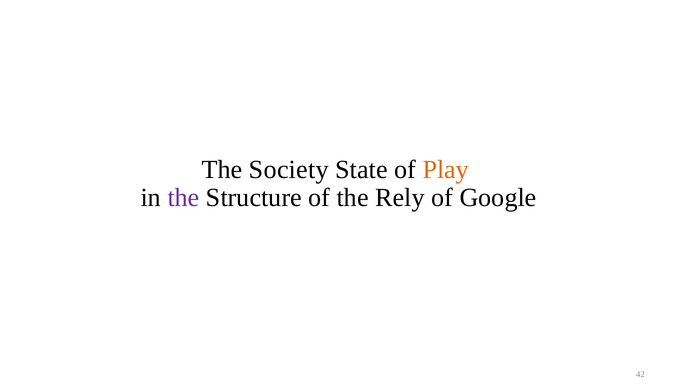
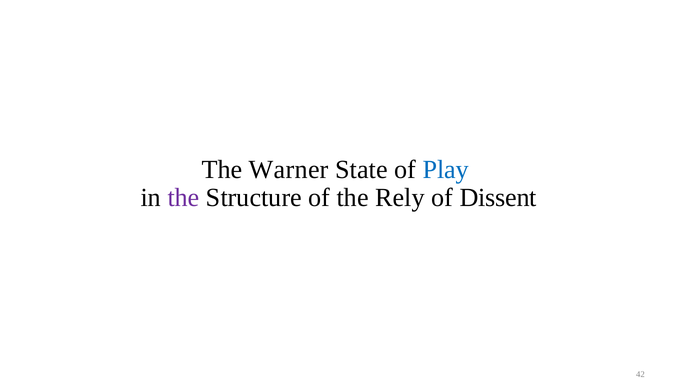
Society: Society -> Warner (289, 170)
Play colour: orange -> blue (446, 170)
Google: Google -> Dissent (498, 198)
